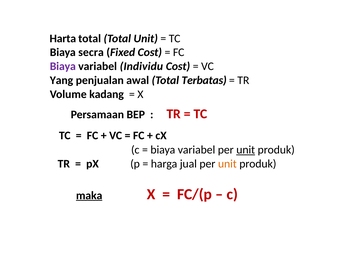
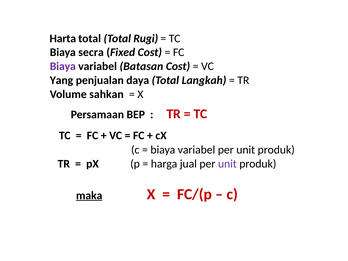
Total Unit: Unit -> Rugi (146, 38)
Individu: Individu -> Batasan (141, 66)
awal: awal -> daya (138, 80)
Terbatas: Terbatas -> Langkah (204, 80)
kadang: kadang -> sahkan (106, 94)
unit underline: present -> none (246, 150)
unit colour: orange -> purple (227, 164)
